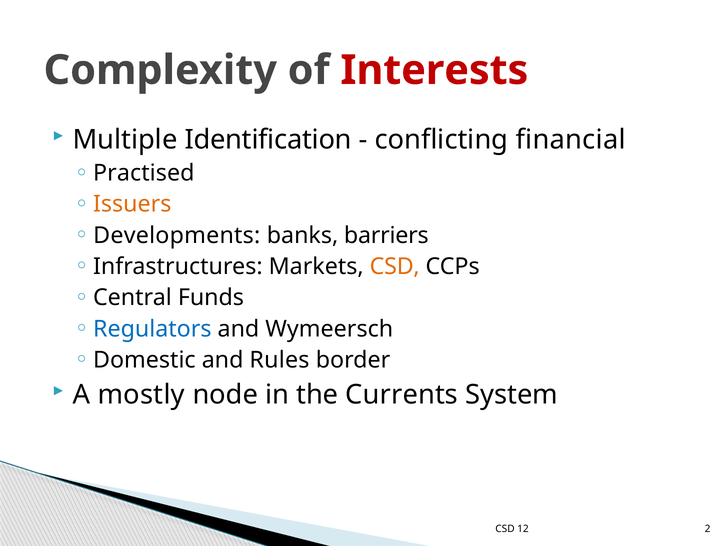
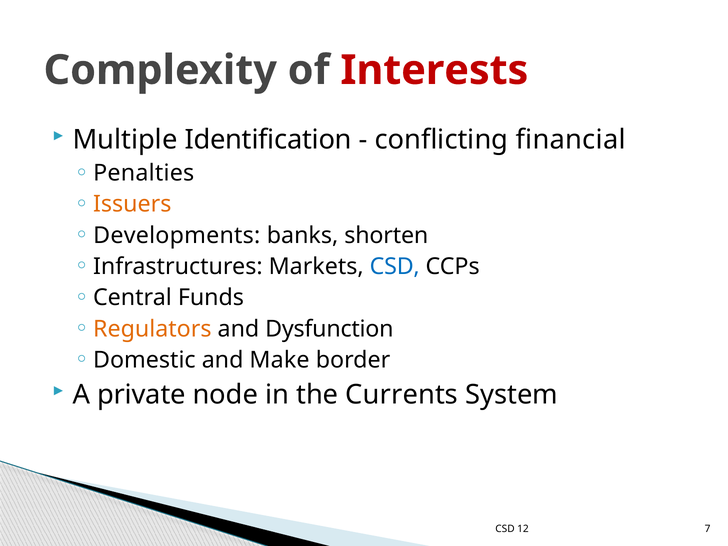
Practised: Practised -> Penalties (144, 173)
barriers: barriers -> shorten (386, 235)
CSD colour: orange -> blue (395, 267)
Regulators colour: blue -> orange (152, 329)
Wymeersch: Wymeersch -> Dysfunction (329, 329)
Rules: Rules -> Make (280, 360)
mostly: mostly -> private (141, 395)
2: 2 -> 7 (708, 529)
